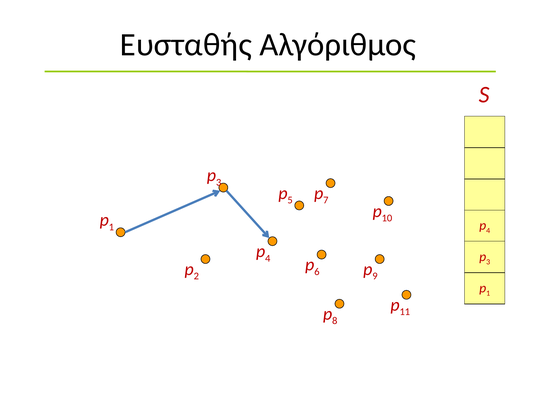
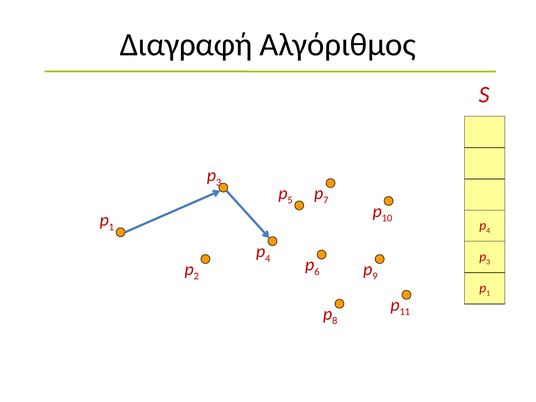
Ευσταθής: Ευσταθής -> Διαγραφή (186, 45)
